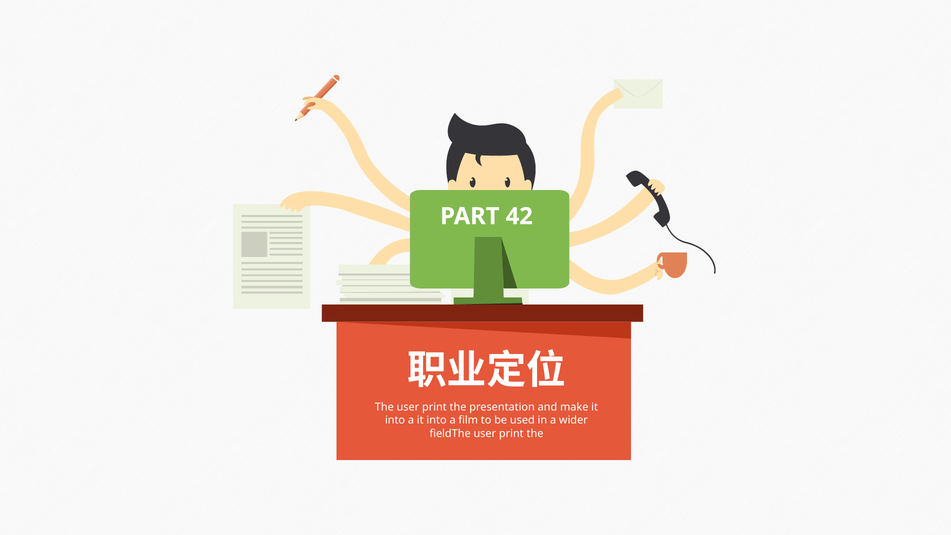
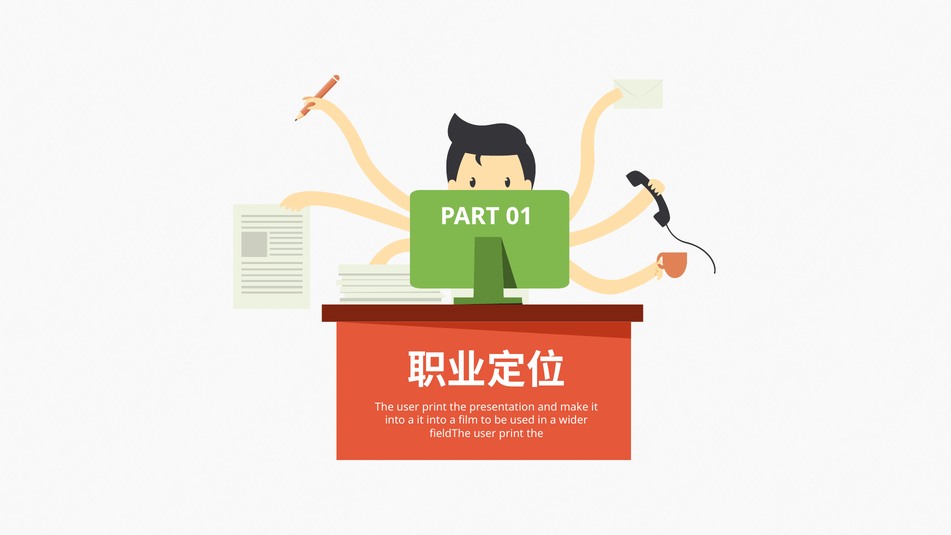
42: 42 -> 01 (519, 216)
